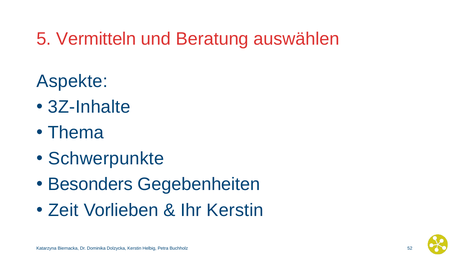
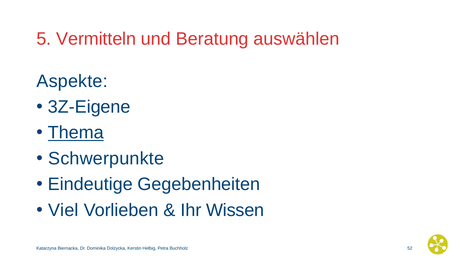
3Z-Inhalte: 3Z-Inhalte -> 3Z-Eigene (89, 107)
Thema underline: none -> present (76, 133)
Besonders: Besonders -> Eindeutige (90, 184)
Zeit: Zeit -> Viel (63, 210)
Ihr Kerstin: Kerstin -> Wissen (235, 210)
